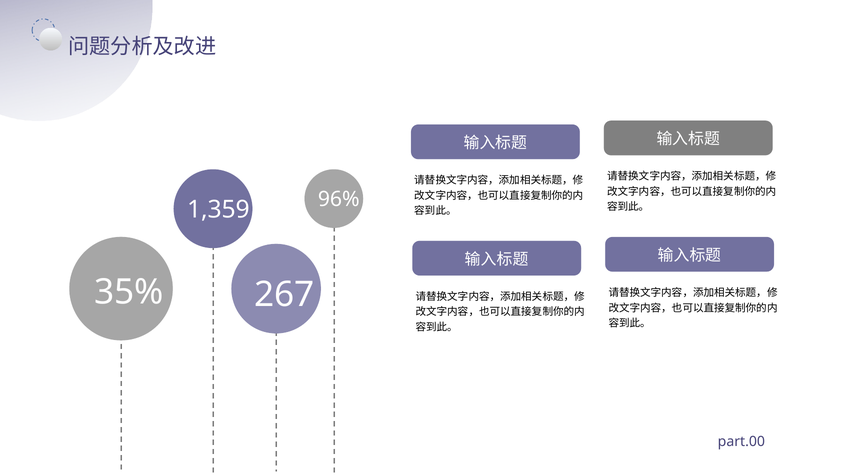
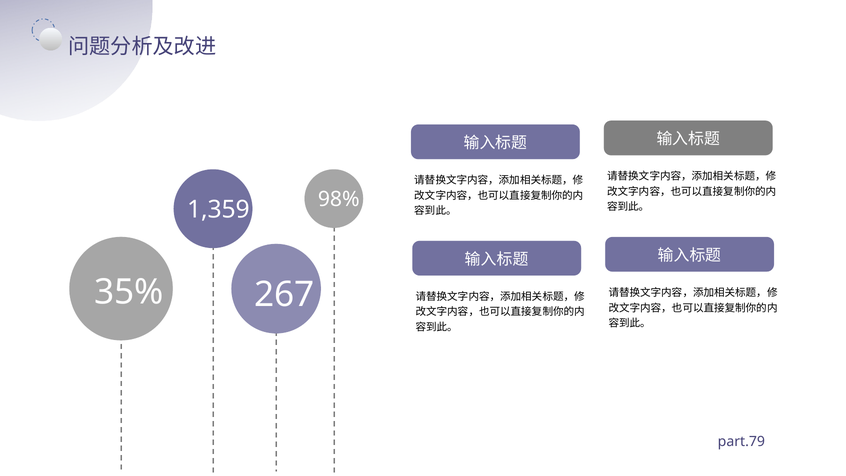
96%: 96% -> 98% (339, 199)
part.00: part.00 -> part.79 (741, 442)
